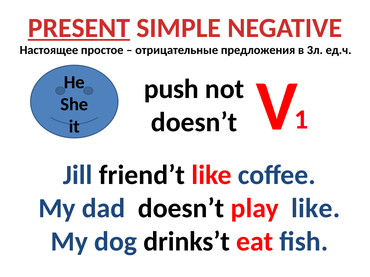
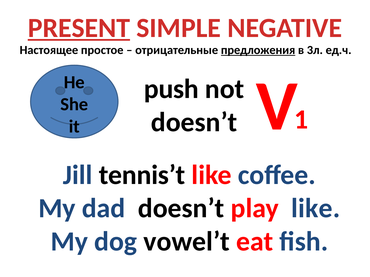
предложения underline: none -> present (258, 50)
friend’t: friend’t -> tennis’t (142, 175)
drinks’t: drinks’t -> vowel’t (187, 242)
